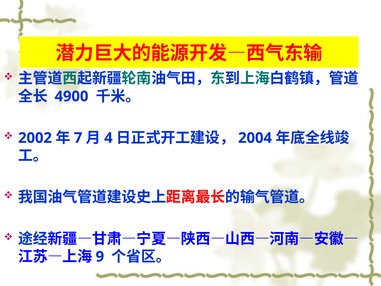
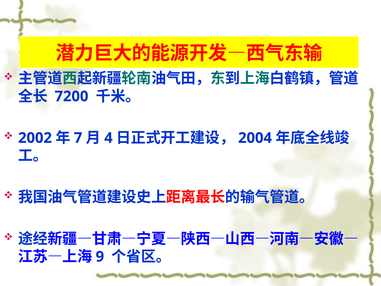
4900: 4900 -> 7200 (71, 96)
